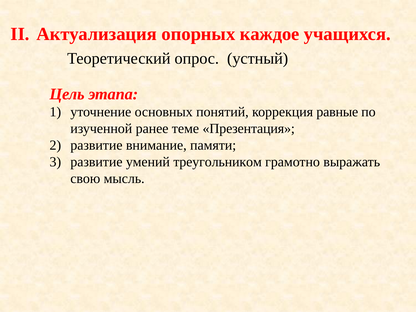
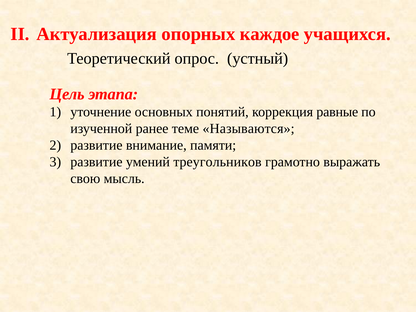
Презентация: Презентация -> Называются (249, 129)
треугольником: треугольником -> треугольников (217, 162)
